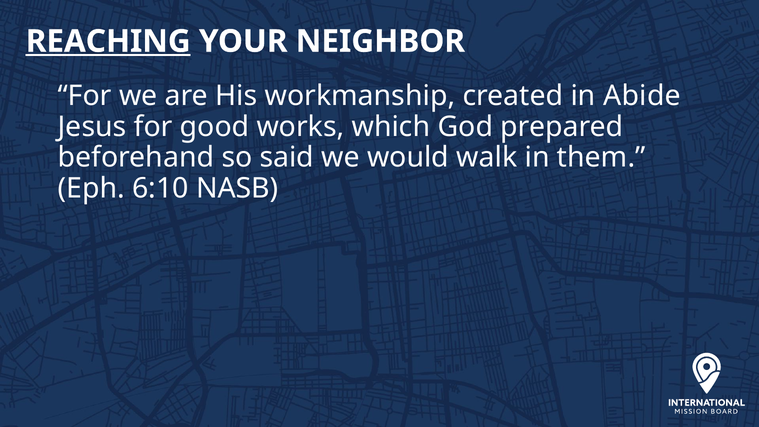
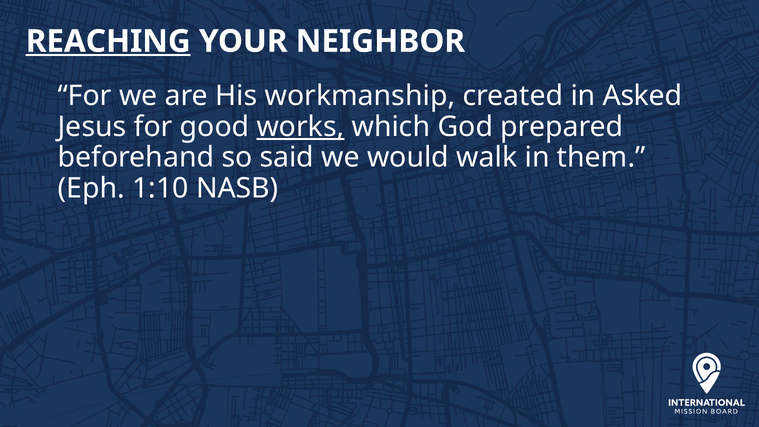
Abide: Abide -> Asked (642, 96)
works underline: none -> present (300, 127)
6:10: 6:10 -> 1:10 (160, 188)
